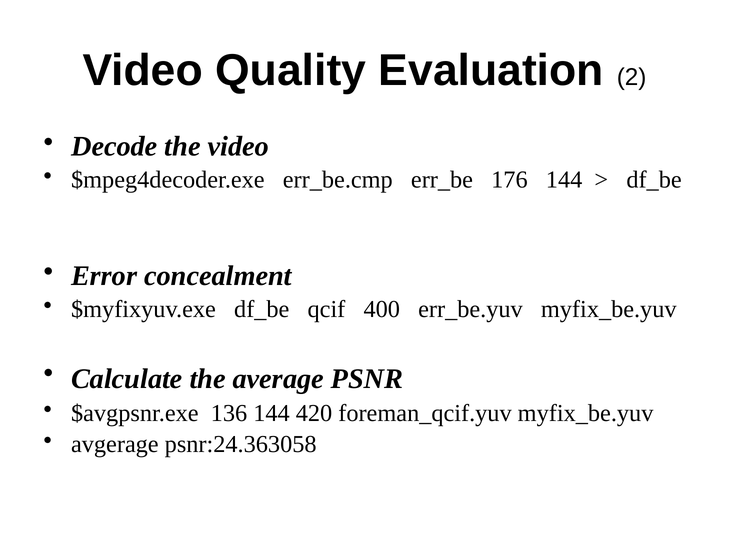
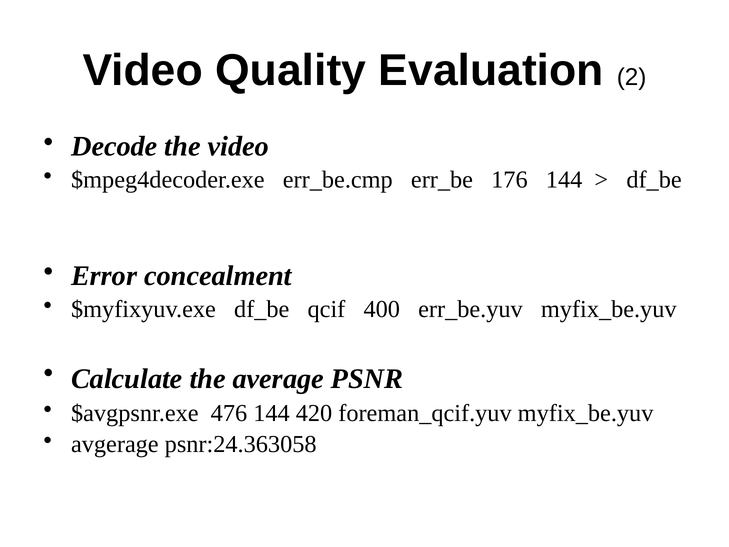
136: 136 -> 476 (229, 413)
